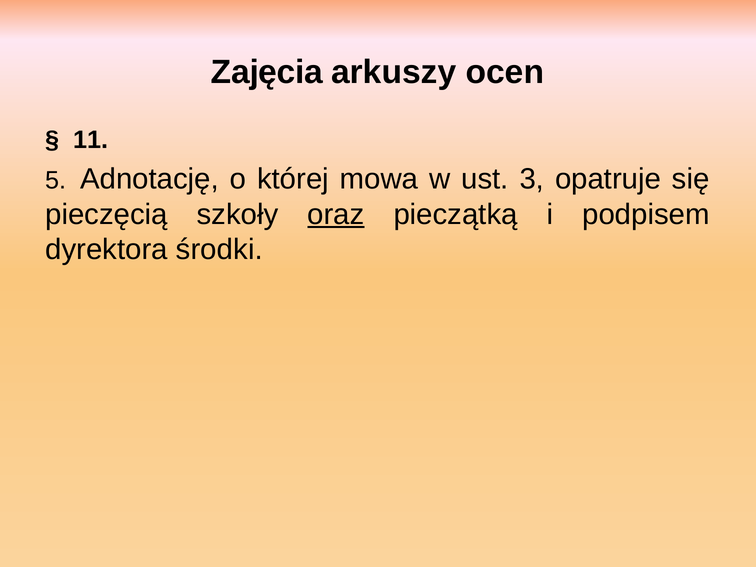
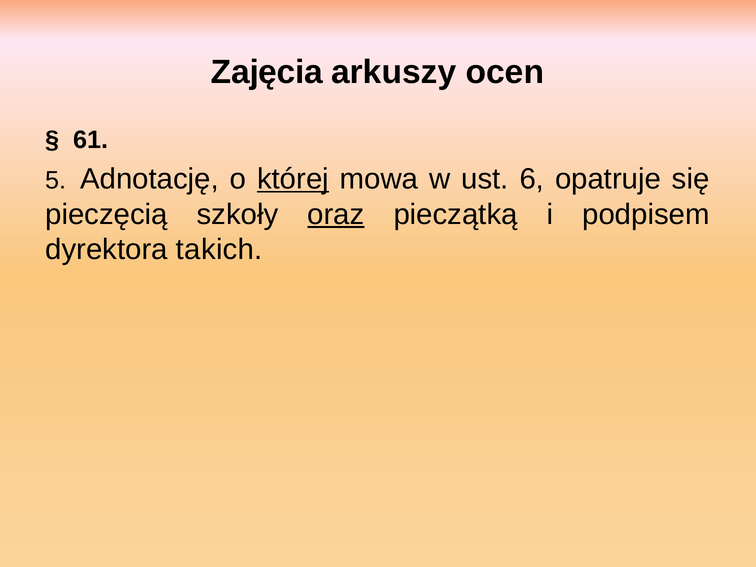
11: 11 -> 61 (91, 140)
której underline: none -> present (293, 179)
3: 3 -> 6 (532, 179)
środki: środki -> takich (219, 250)
